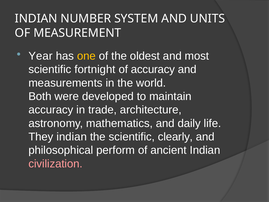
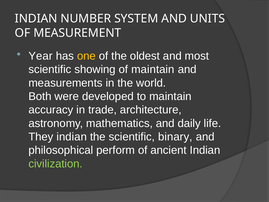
fortnight: fortnight -> showing (95, 69)
of accuracy: accuracy -> maintain (153, 69)
clearly: clearly -> binary (175, 137)
civilization colour: pink -> light green (56, 164)
